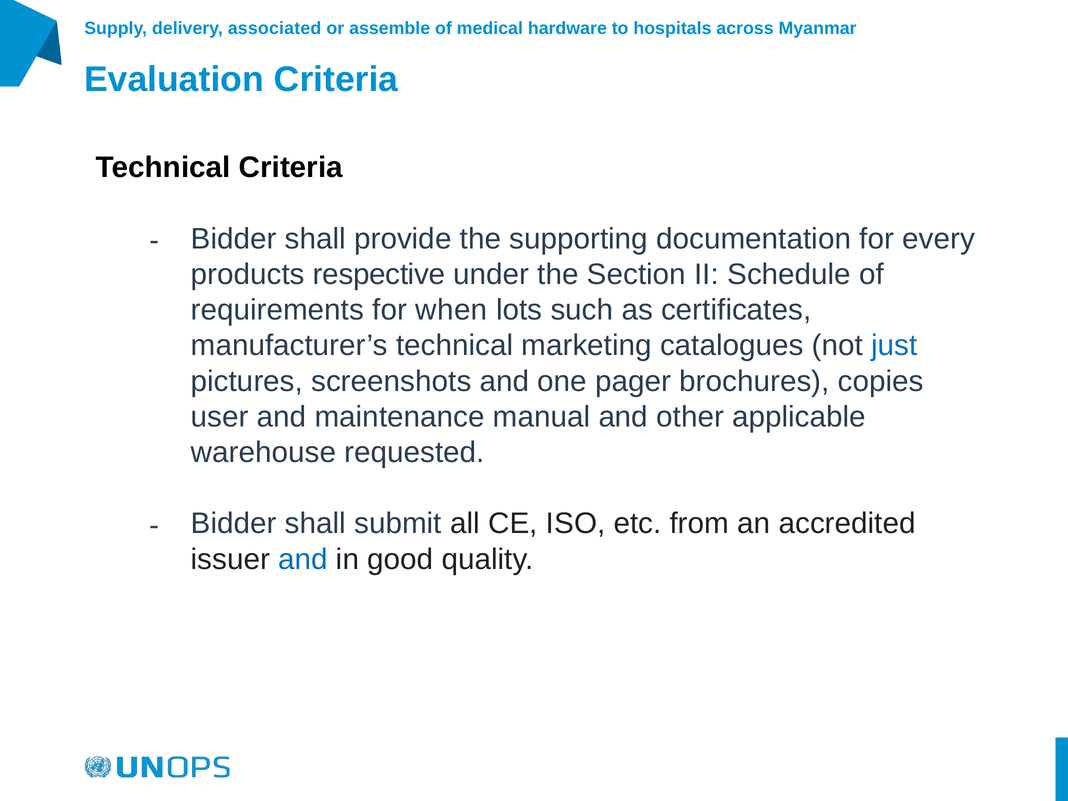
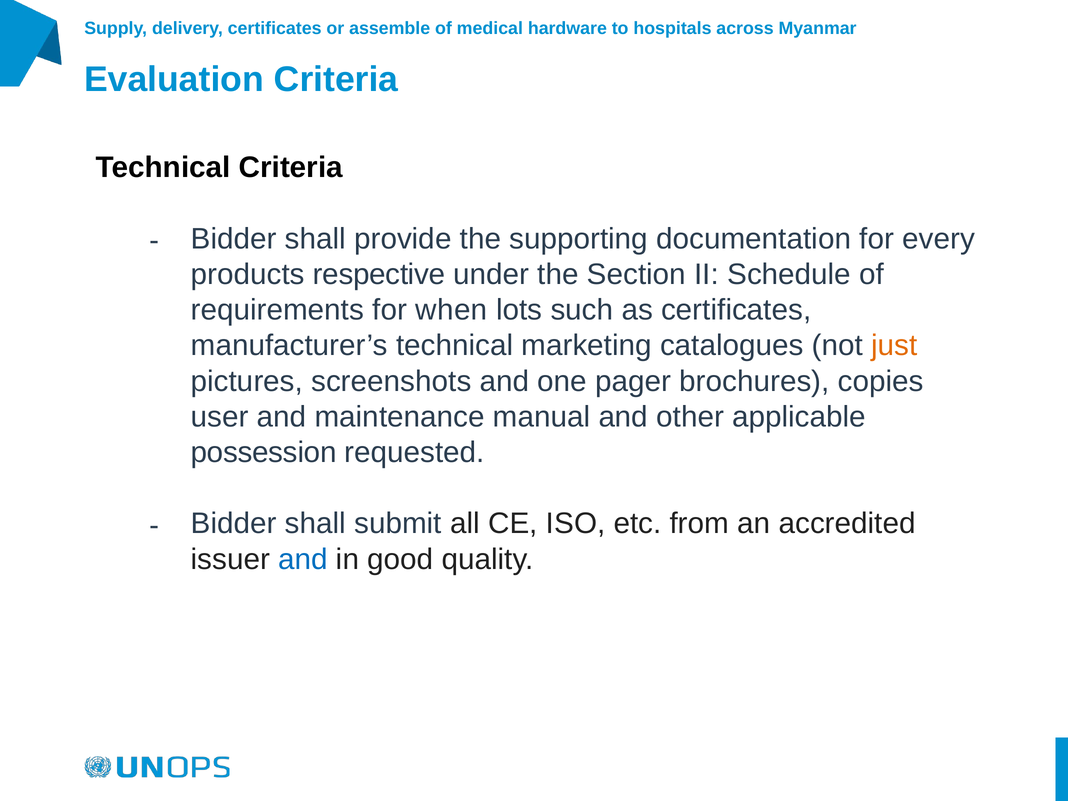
delivery associated: associated -> certificates (275, 28)
just colour: blue -> orange (894, 346)
warehouse: warehouse -> possession (264, 452)
